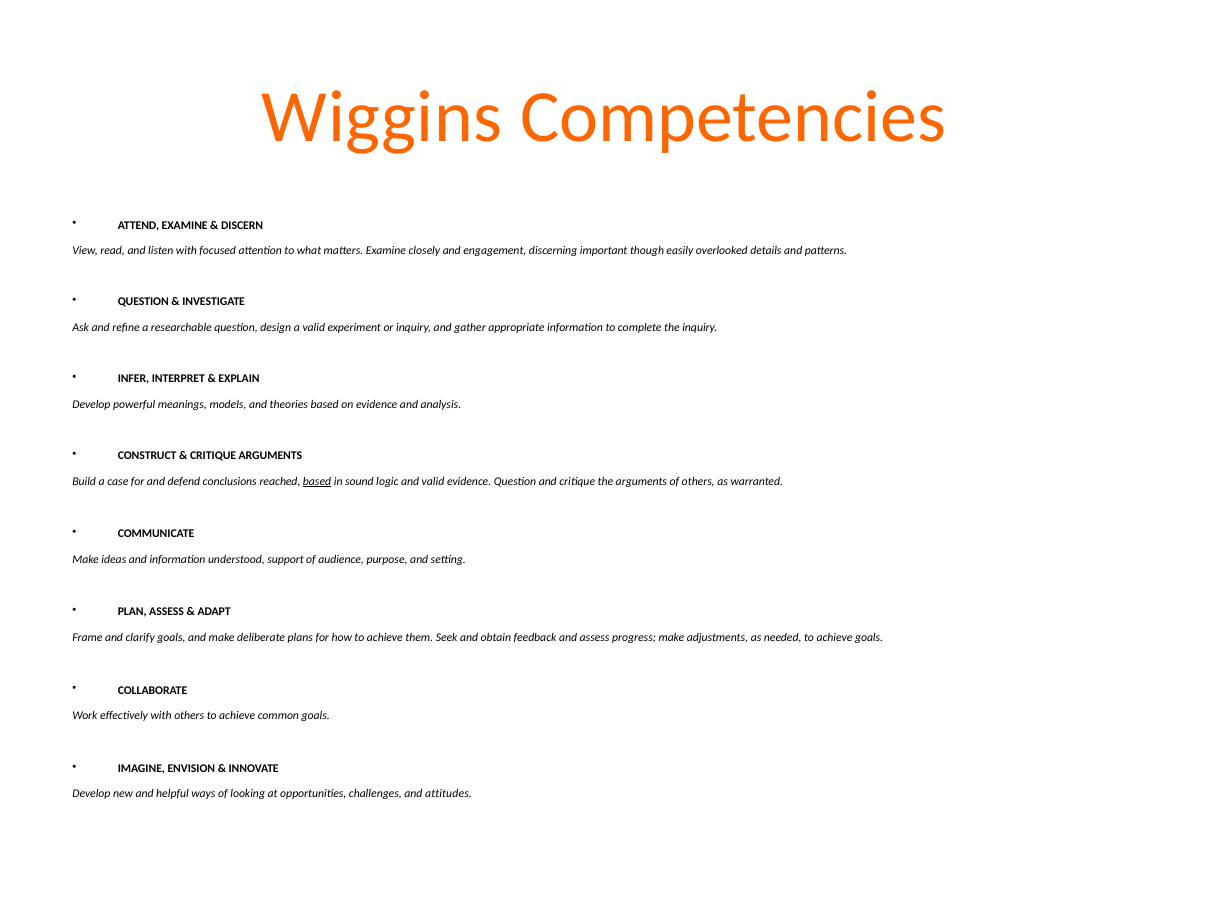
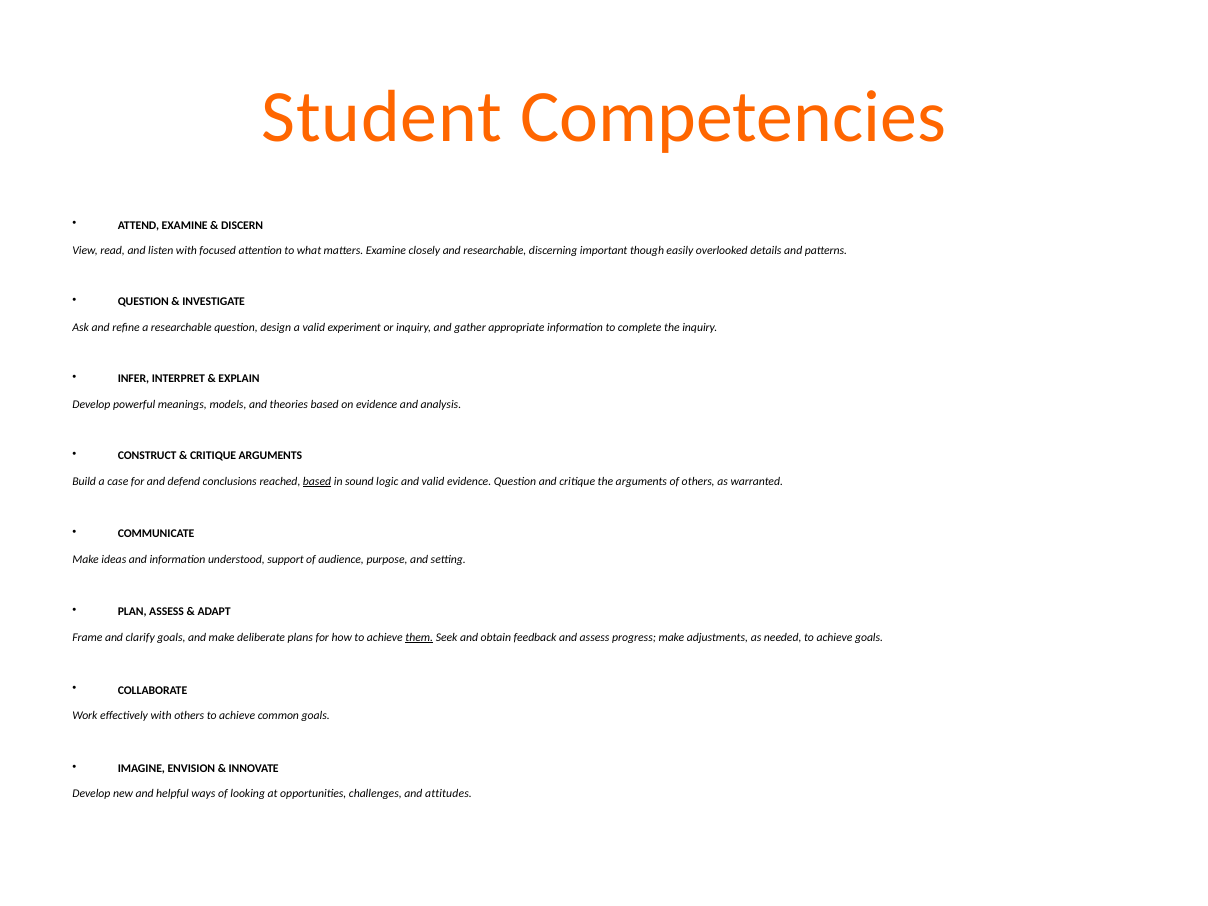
Wiggins: Wiggins -> Student (382, 117)
and engagement: engagement -> researchable (495, 251)
them underline: none -> present (419, 638)
